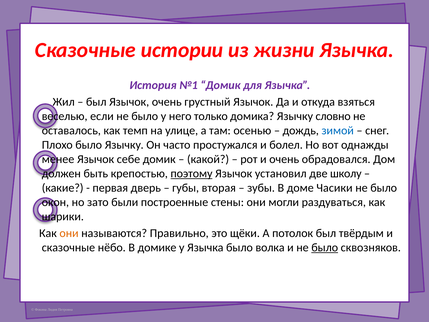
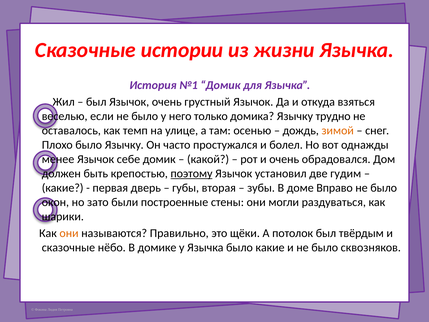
словно: словно -> трудно (333, 116)
зимой colour: blue -> orange (338, 130)
школу: школу -> гудим (346, 173)
Часики: Часики -> Вправо (335, 188)
было волка: волка -> какие (270, 247)
было underline: present -> none (325, 247)
